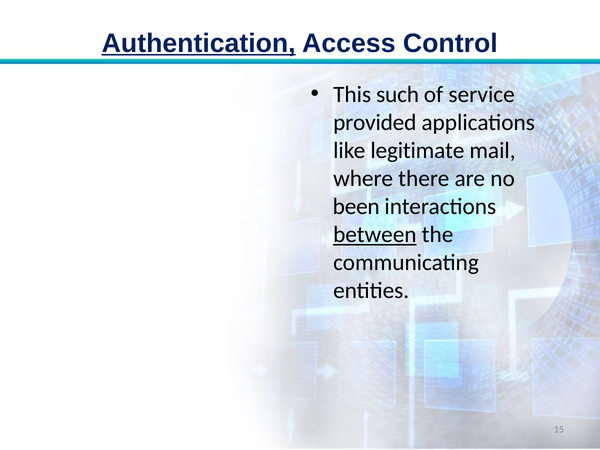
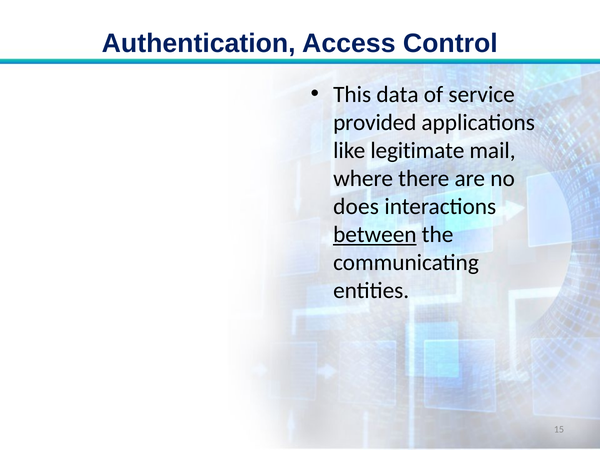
Authentication underline: present -> none (199, 43)
such: such -> data (398, 94)
been: been -> does (356, 207)
